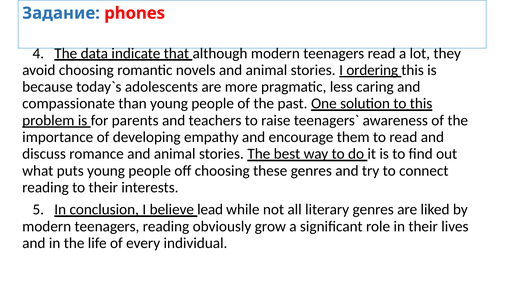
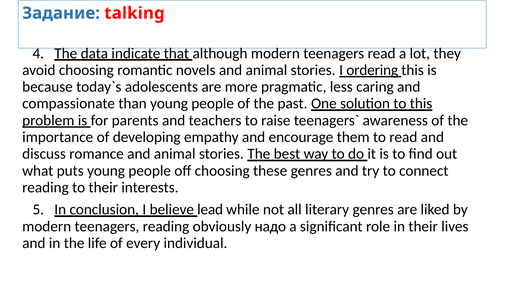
phones: phones -> talking (134, 13)
grow: grow -> надо (270, 226)
